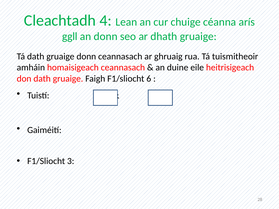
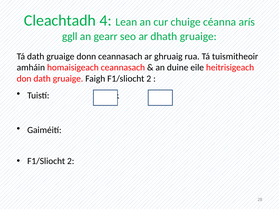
an donn: donn -> gearr (106, 36)
Faigh F1/sliocht 6: 6 -> 2 (149, 79)
3: 3 -> 2 (71, 161)
